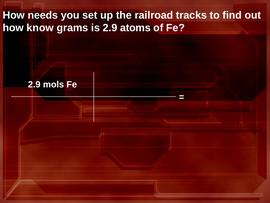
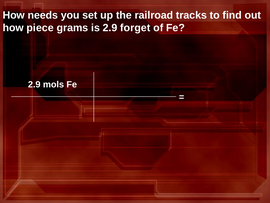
know: know -> piece (40, 28)
atoms: atoms -> forget (135, 28)
